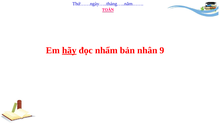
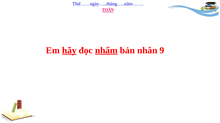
nhẩm underline: none -> present (106, 51)
